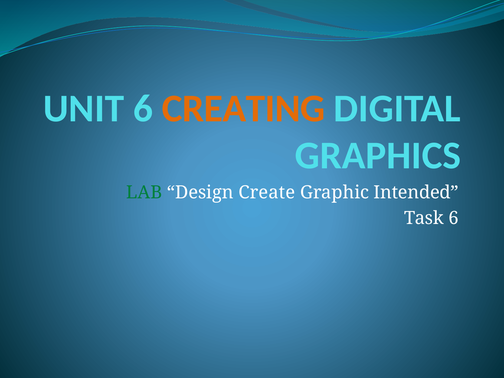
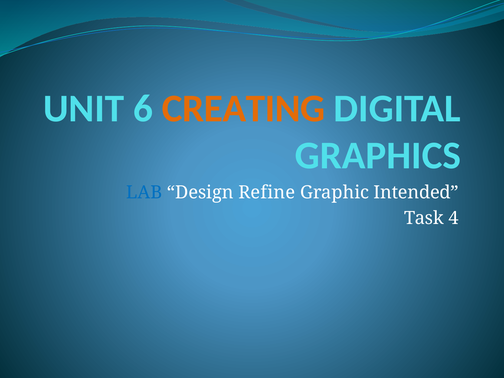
LAB colour: green -> blue (144, 193)
Create: Create -> Refine (267, 193)
Task 6: 6 -> 4 (454, 218)
